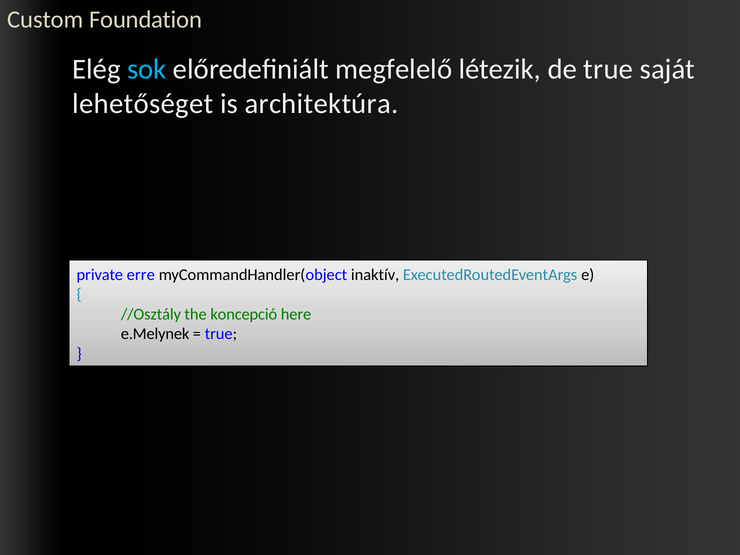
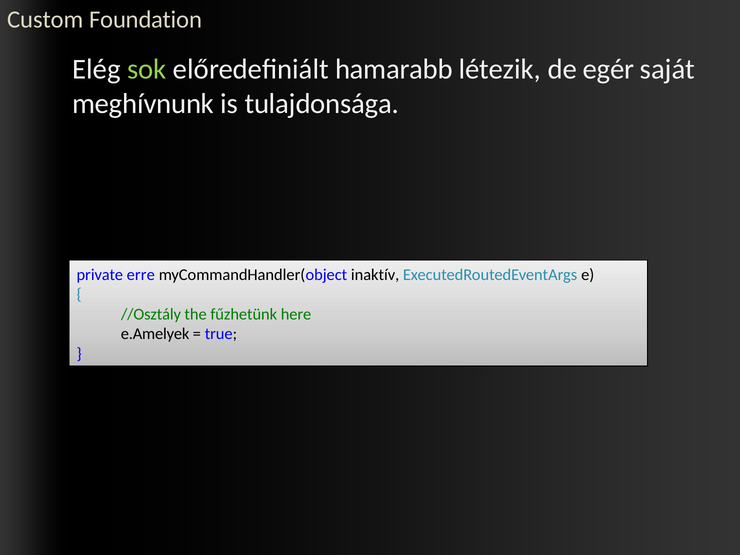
sok colour: light blue -> light green (147, 69)
megfelelő: megfelelő -> hamarabb (394, 69)
de true: true -> egér (609, 69)
lehetőséget: lehetőséget -> meghívnunk (143, 104)
architektúra: architektúra -> tulajdonsága (322, 104)
koncepció: koncepció -> fűzhetünk (244, 314)
e.Melynek: e.Melynek -> e.Amelyek (155, 334)
